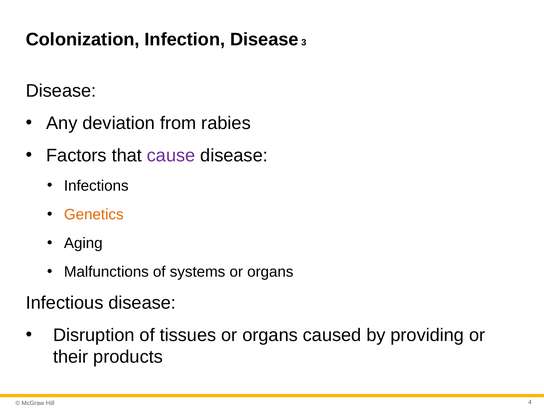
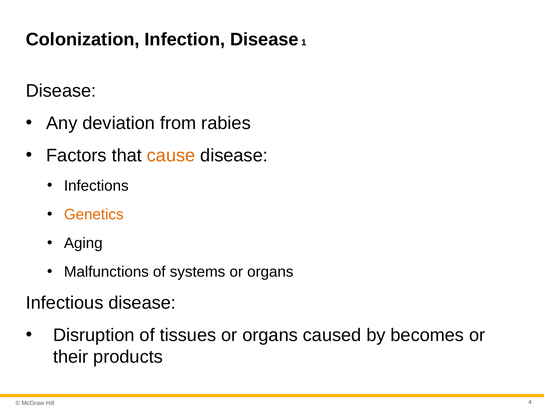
3: 3 -> 1 (304, 43)
cause colour: purple -> orange (171, 156)
providing: providing -> becomes (427, 335)
